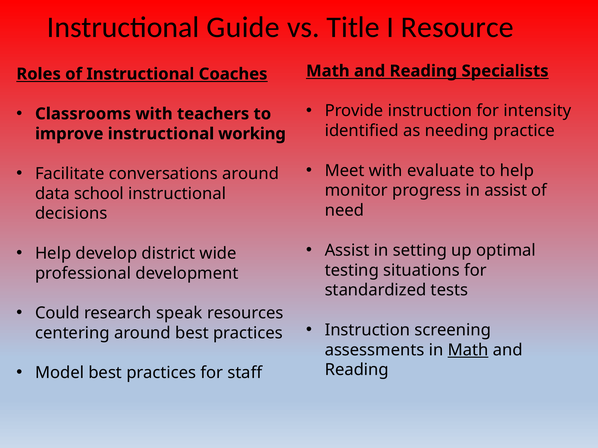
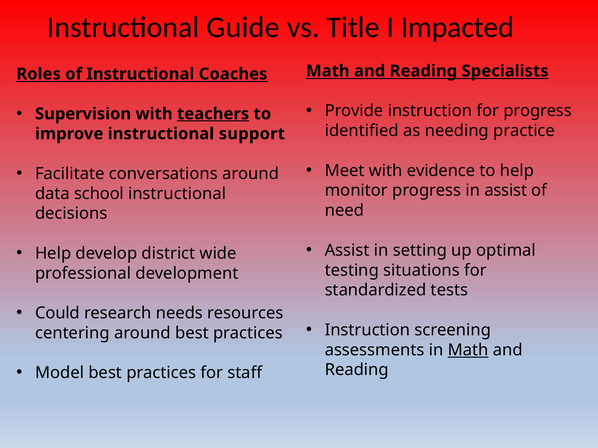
Resource: Resource -> Impacted (457, 27)
for intensity: intensity -> progress (538, 111)
Classrooms: Classrooms -> Supervision (83, 114)
teachers underline: none -> present (213, 114)
working: working -> support (252, 134)
evaluate: evaluate -> evidence (441, 171)
speak: speak -> needs (179, 313)
